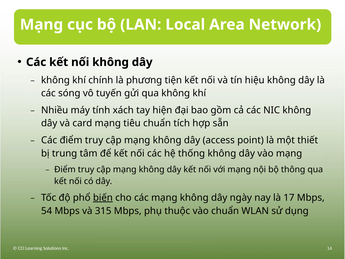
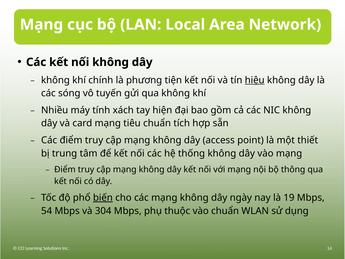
hiệu underline: none -> present (255, 80)
17: 17 -> 19 (289, 198)
315: 315 -> 304 (103, 211)
